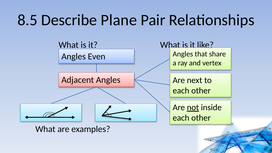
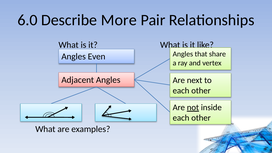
8.5: 8.5 -> 6.0 (28, 20)
Plane: Plane -> More (119, 20)
